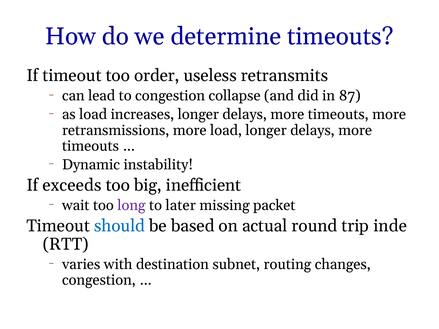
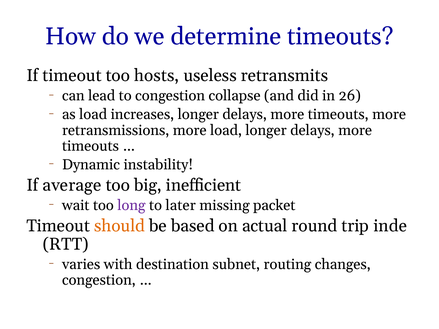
order: order -> hosts (157, 76)
87: 87 -> 26 (350, 96)
exceeds: exceeds -> average (72, 185)
should colour: blue -> orange (120, 226)
